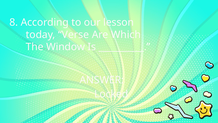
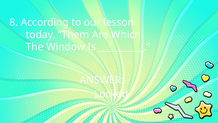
Verse: Verse -> Them (74, 35)
